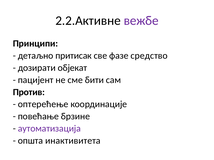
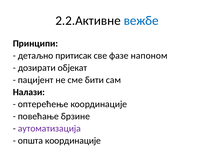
вежбе colour: purple -> blue (141, 21)
срeдствo: срeдствo -> напоном (149, 56)
Против: Против -> Налази (29, 92)
општа инактивитета: инактивитета -> координације (73, 141)
